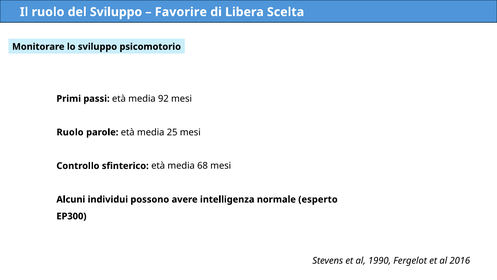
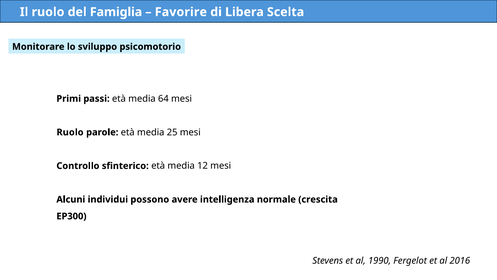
del Sviluppo: Sviluppo -> Famiglia (116, 12)
92: 92 -> 64 (163, 99)
68: 68 -> 12 (203, 166)
esperto: esperto -> crescita (318, 199)
